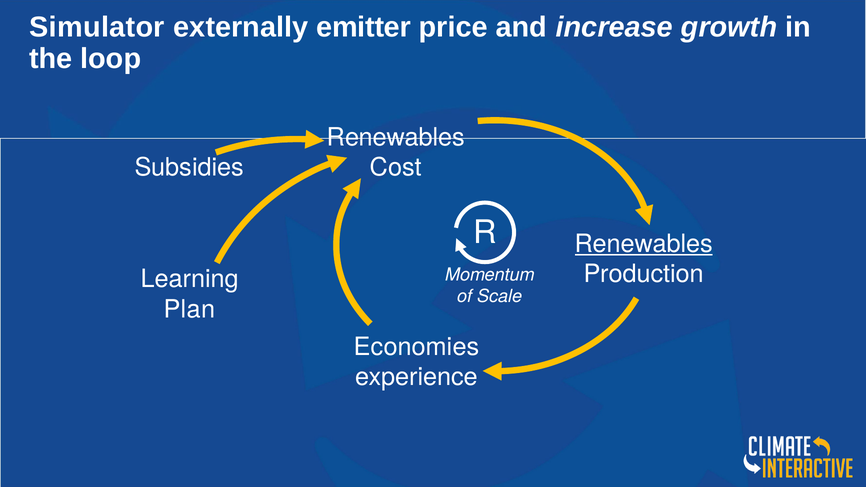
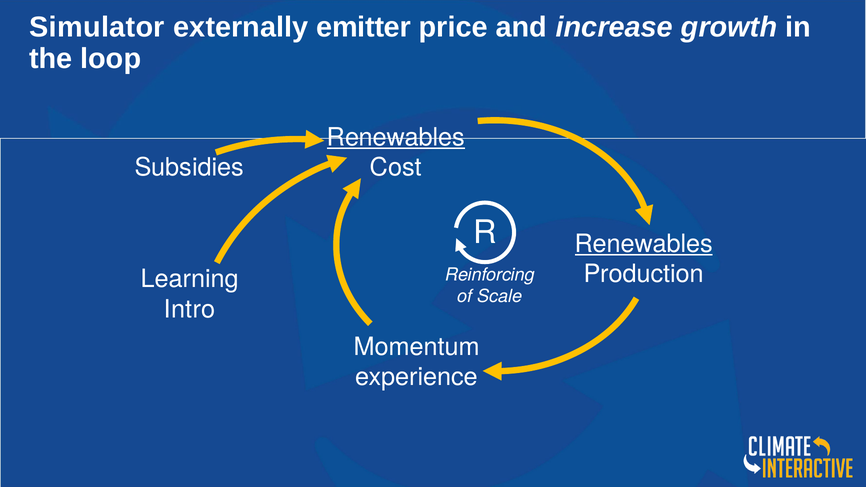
Renewables underline: none -> present (396, 137)
Momentum: Momentum -> Reinforcing (490, 275)
Plan: Plan -> Intro (190, 309)
Economies: Economies -> Momentum (417, 347)
